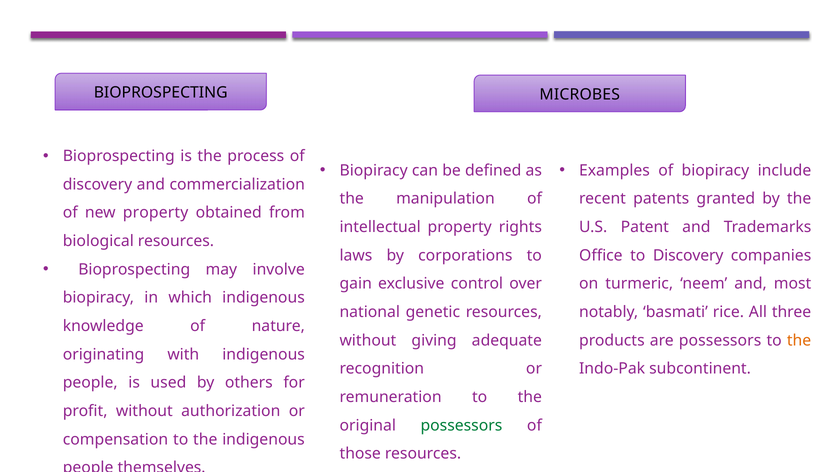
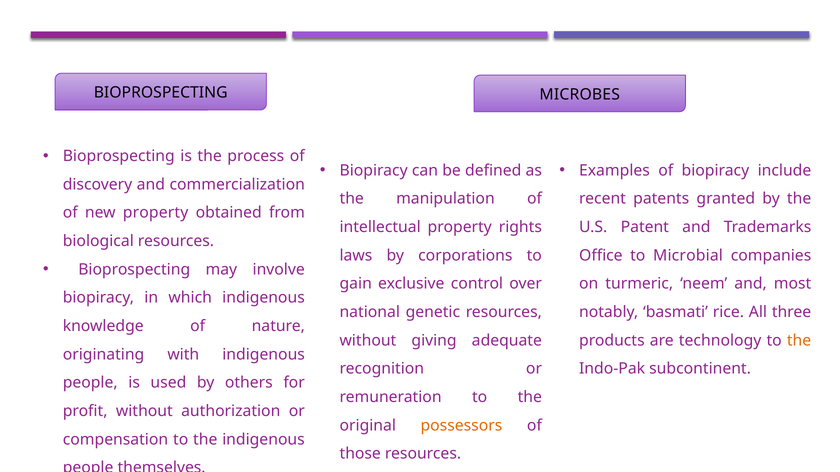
to Discovery: Discovery -> Microbial (688, 256)
are possessors: possessors -> technology (720, 341)
possessors colour: green -> orange (461, 426)
